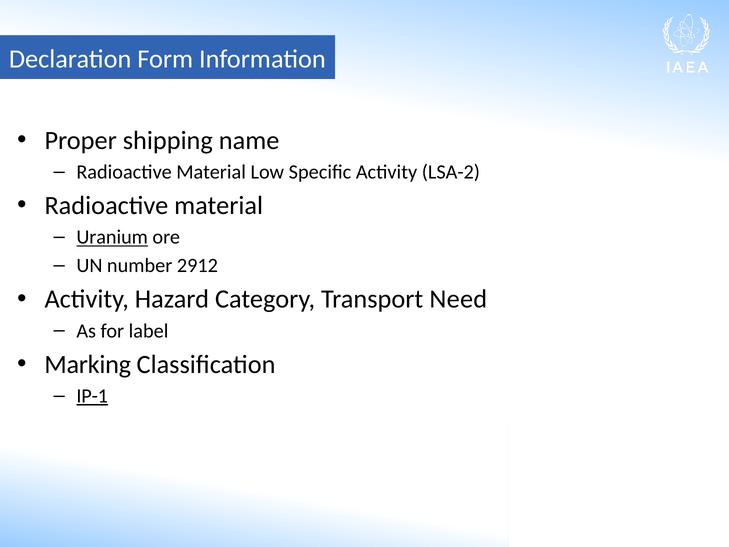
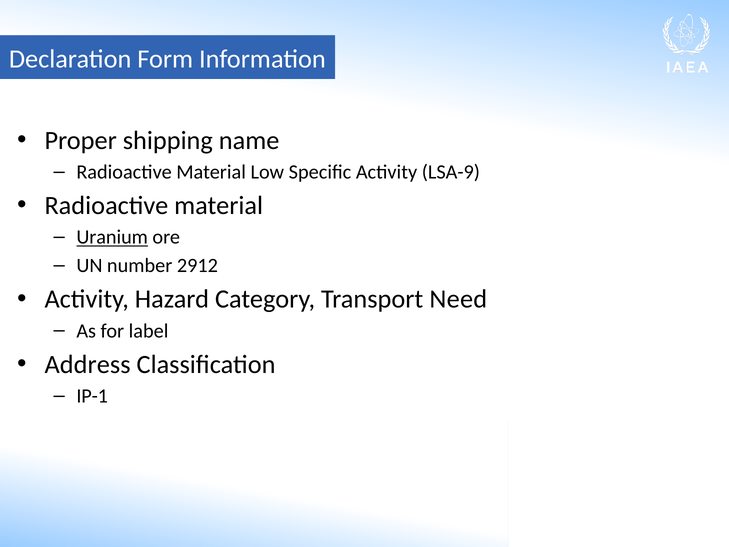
LSA-2: LSA-2 -> LSA-9 (451, 172)
Marking: Marking -> Address (88, 364)
IP-1 underline: present -> none (92, 396)
